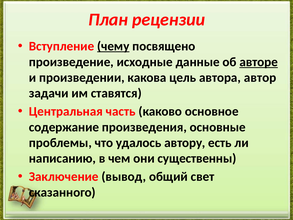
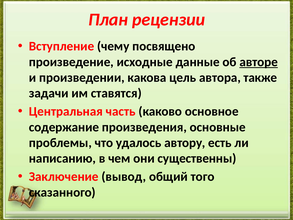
чему underline: present -> none (113, 46)
автор: автор -> также (260, 77)
свет: свет -> того (203, 176)
